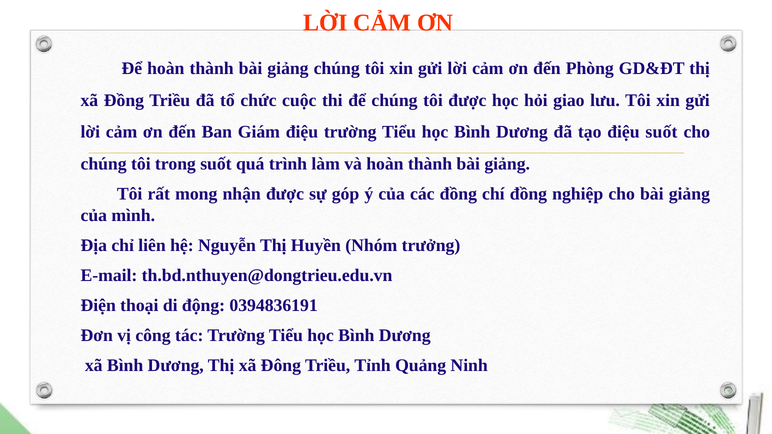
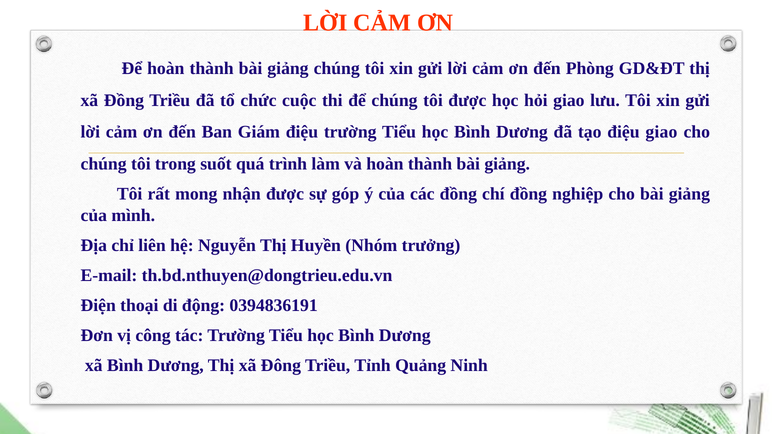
điệu suốt: suốt -> giao (661, 132)
